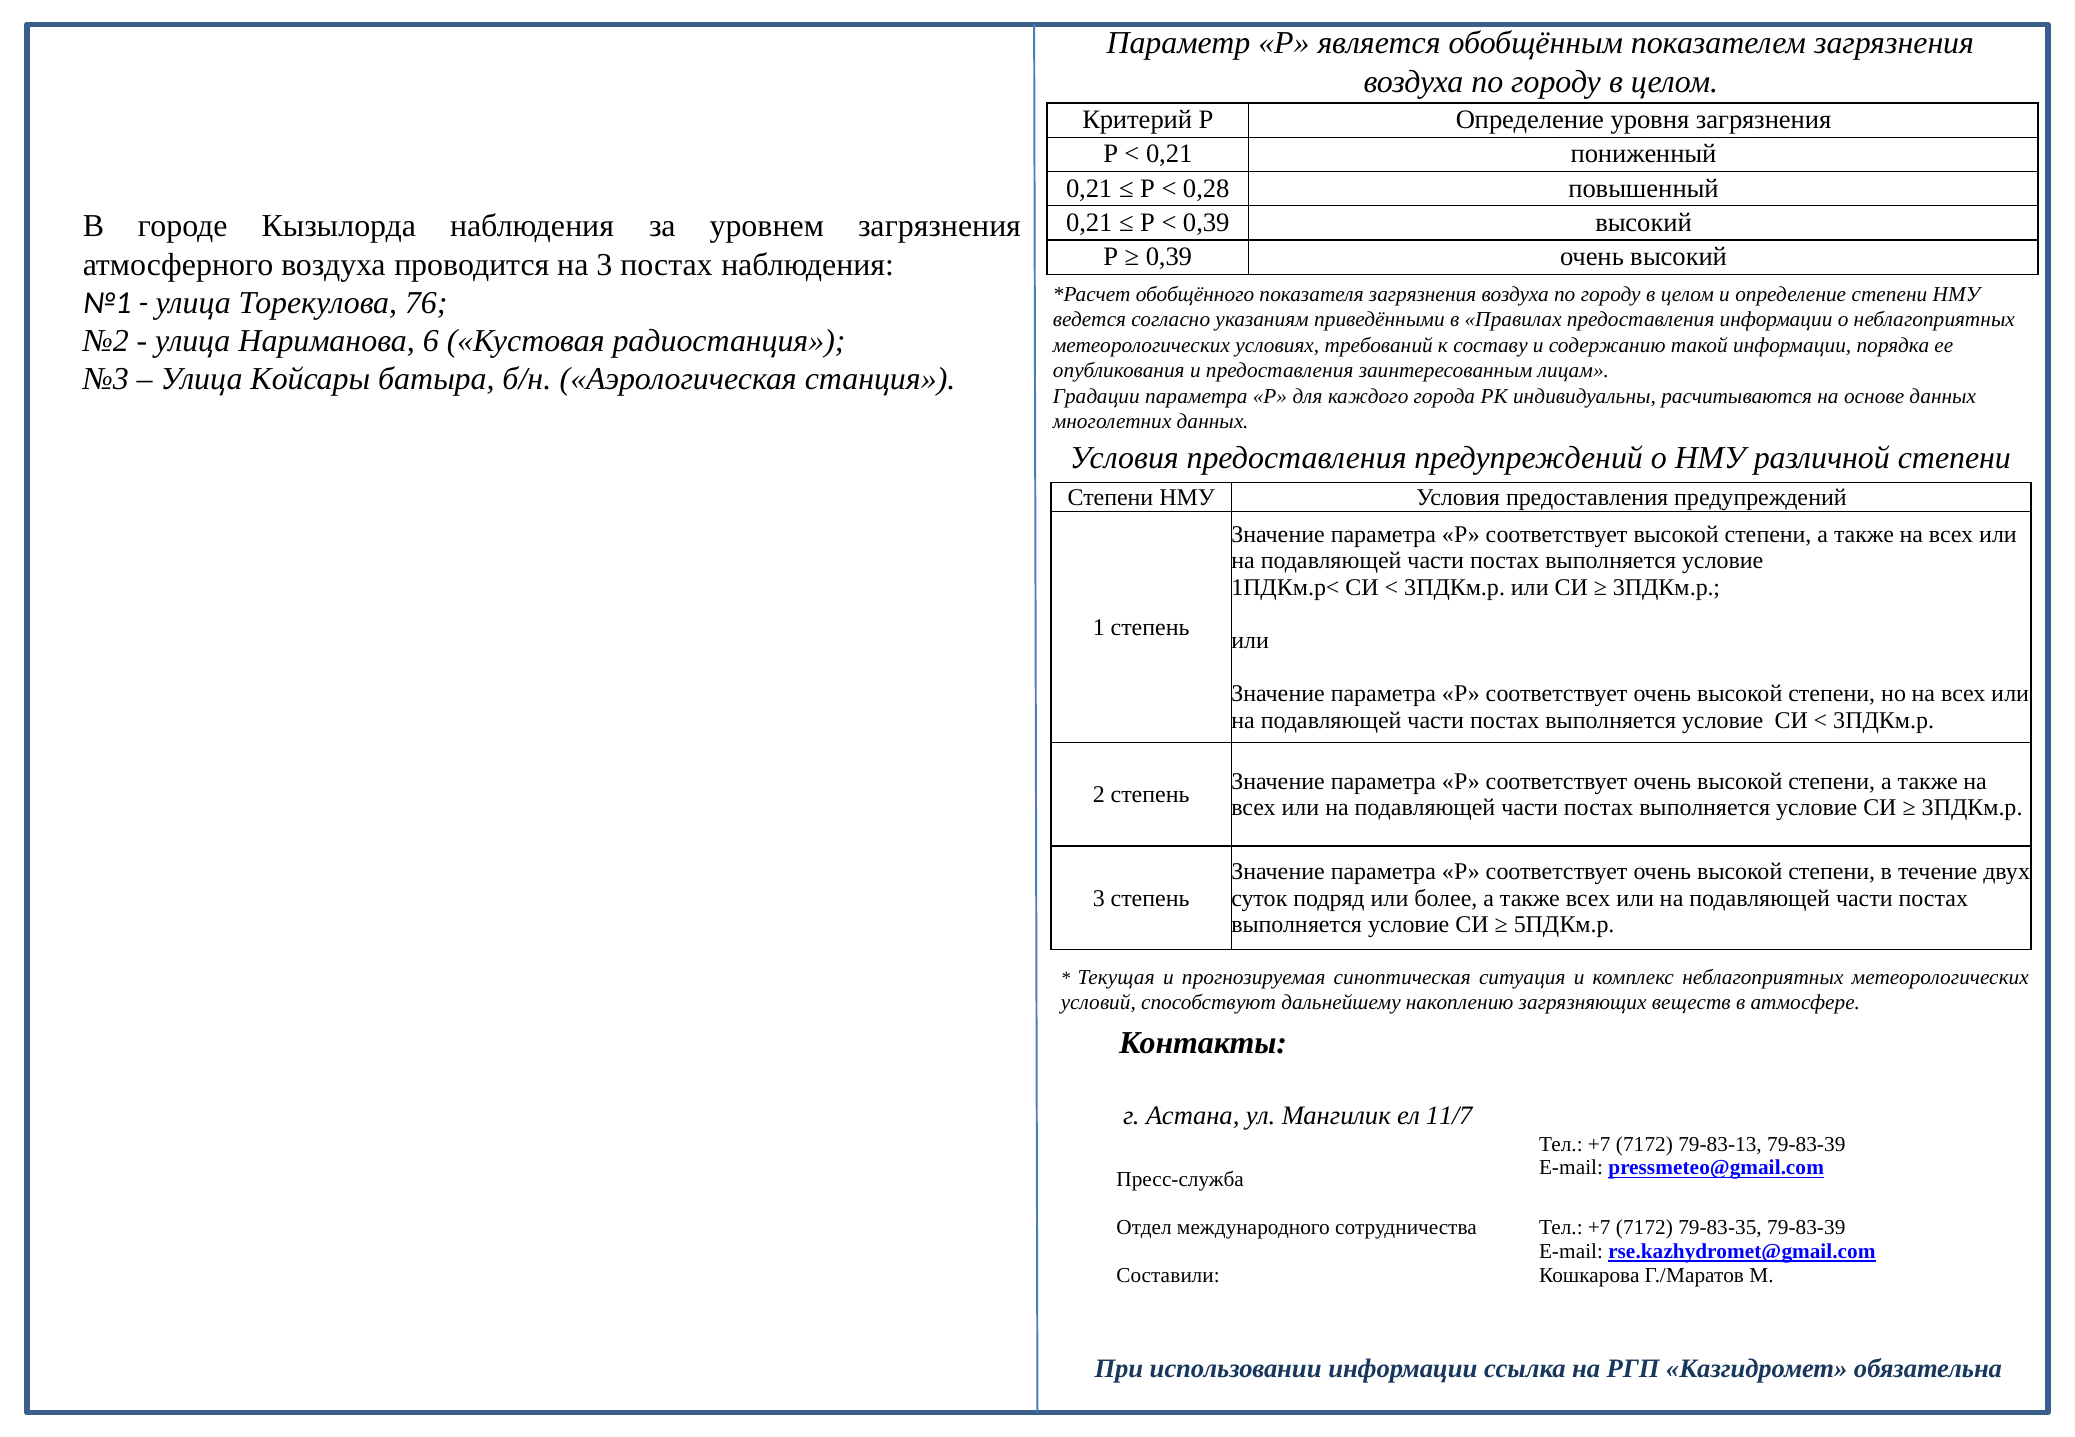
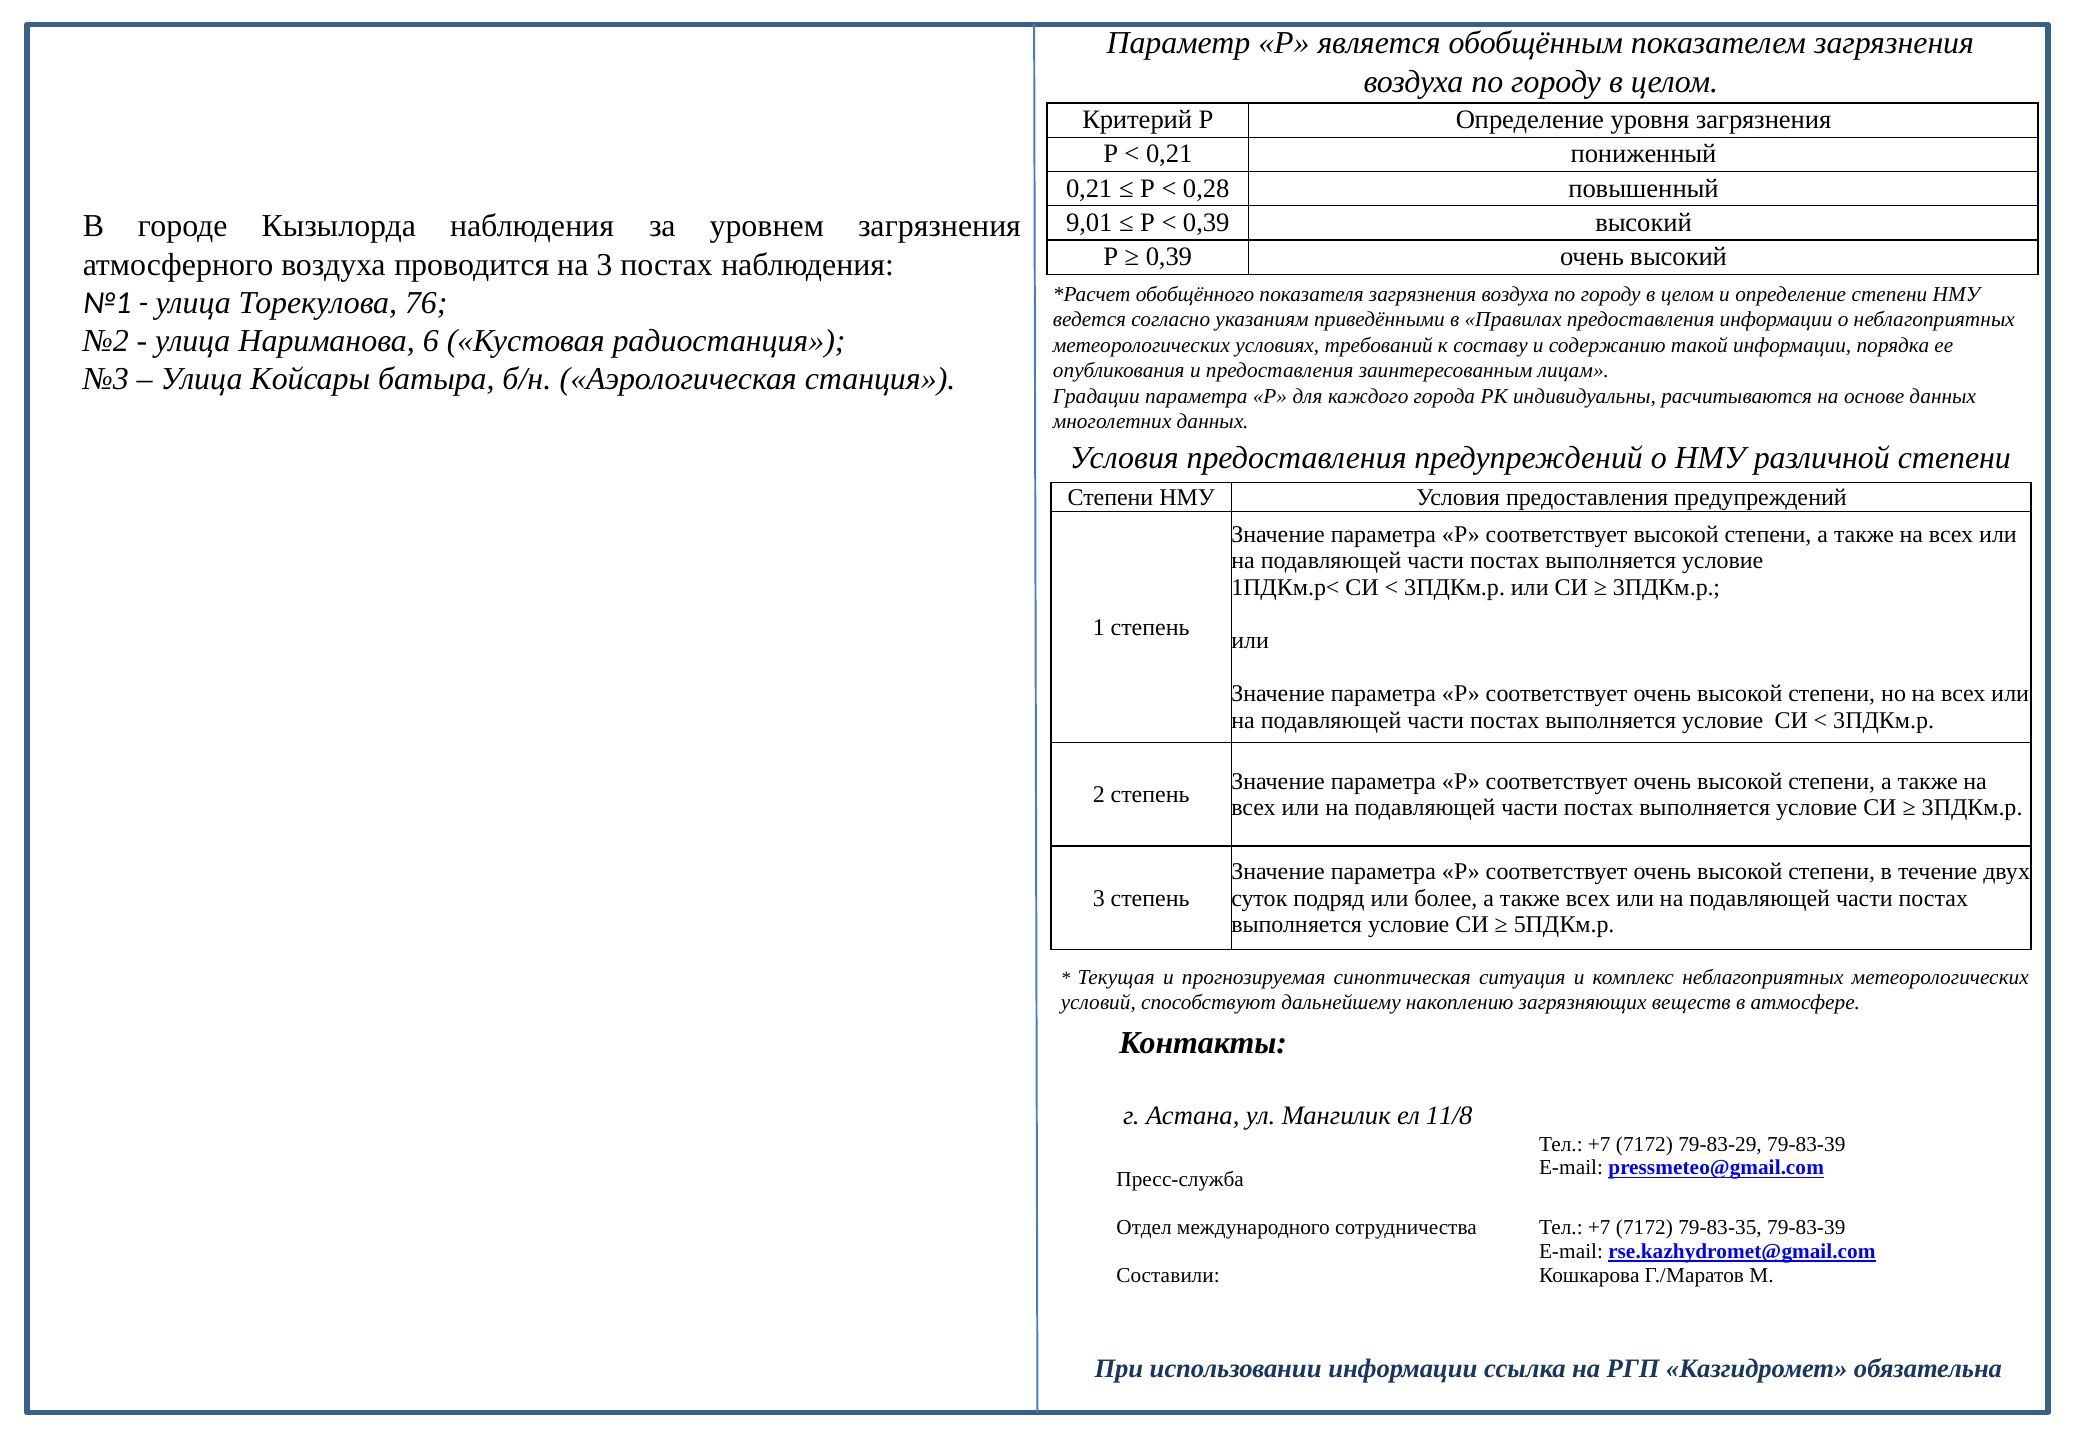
0,21: 0,21 -> 9,01 (1089, 223)
11/7: 11/7 -> 11/8 (1449, 1116)
79-83-13: 79-83-13 -> 79-83-29 (1720, 1144)
